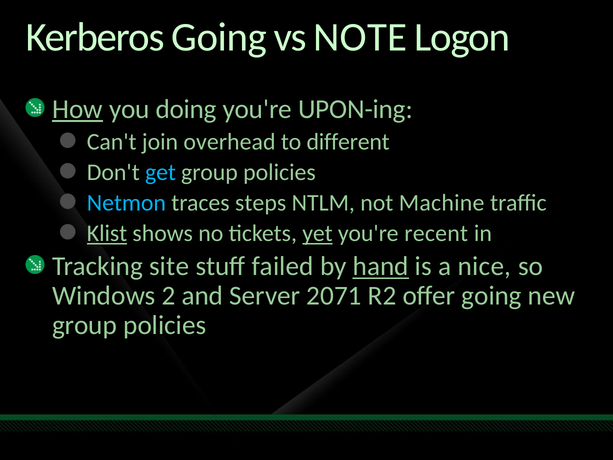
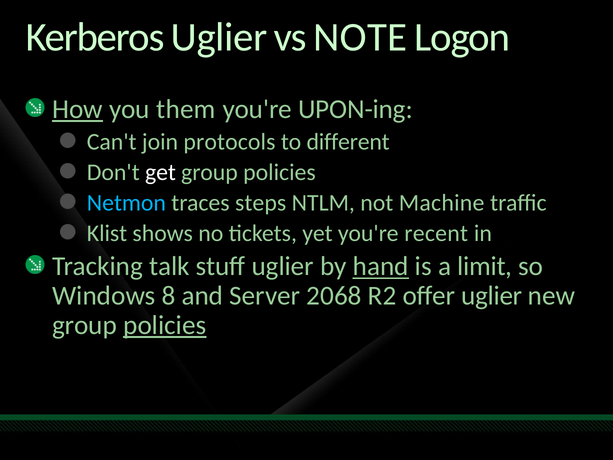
Kerberos Going: Going -> Uglier (219, 37)
doing: doing -> them (186, 109)
overhead: overhead -> protocols (229, 142)
get colour: light blue -> white (160, 172)
Klist underline: present -> none (107, 233)
yet underline: present -> none (317, 233)
site: site -> talk (169, 266)
stuff failed: failed -> uglier (283, 266)
nice: nice -> limit (485, 266)
2: 2 -> 8 (168, 296)
2071: 2071 -> 2068 (334, 296)
offer going: going -> uglier (492, 296)
policies underline: none -> present (165, 325)
